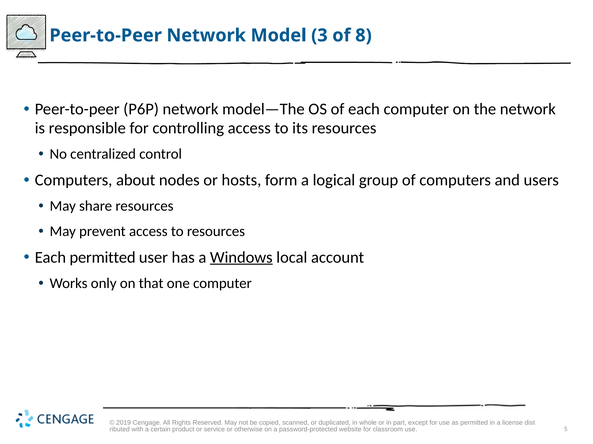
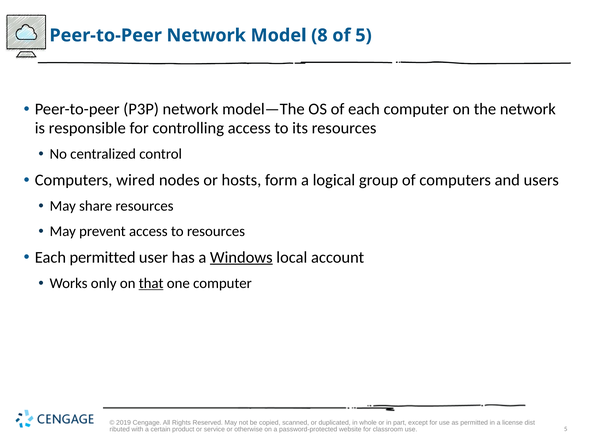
3: 3 -> 8 (319, 35)
of 8: 8 -> 5 (364, 35)
6: 6 -> 3 (141, 109)
about: about -> wired (136, 180)
that underline: none -> present (151, 284)
